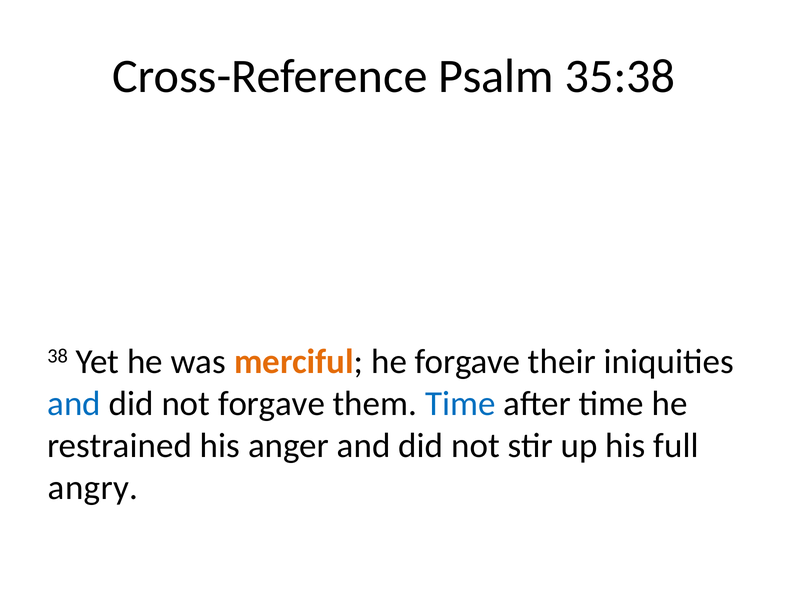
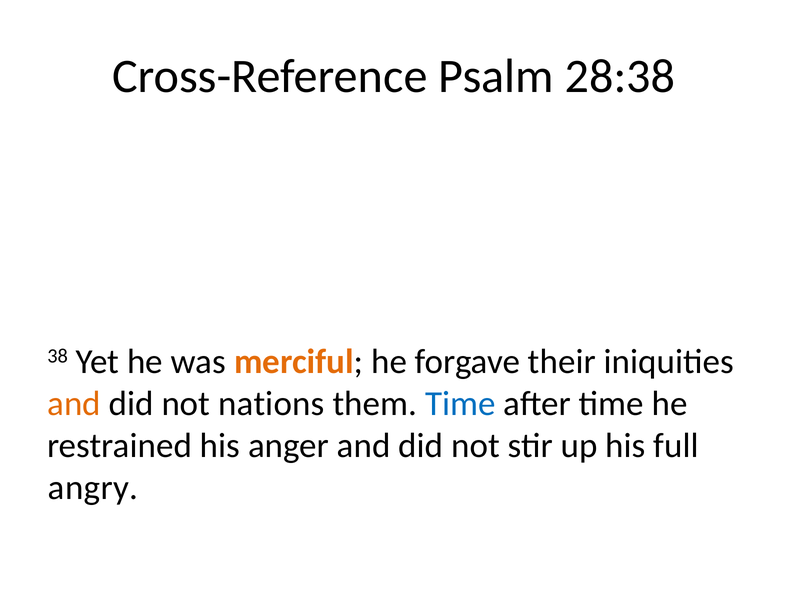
35:38: 35:38 -> 28:38 (620, 76)
and colour: blue -> orange (74, 404)
not forgave: forgave -> nations (271, 404)
